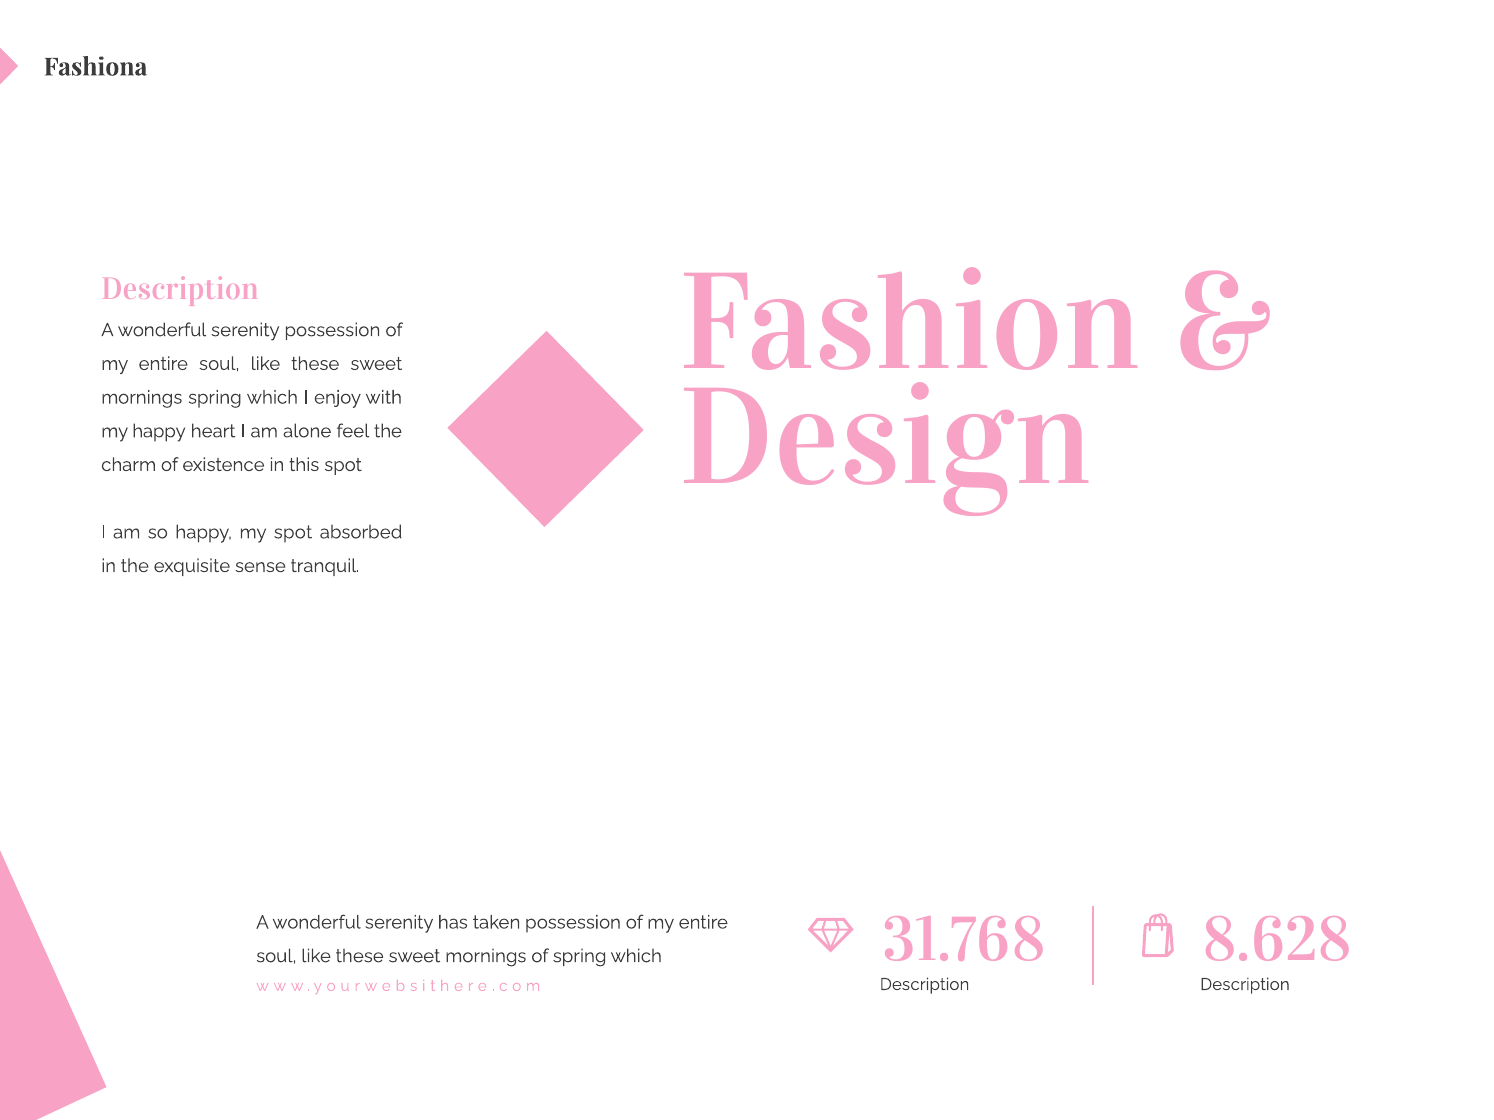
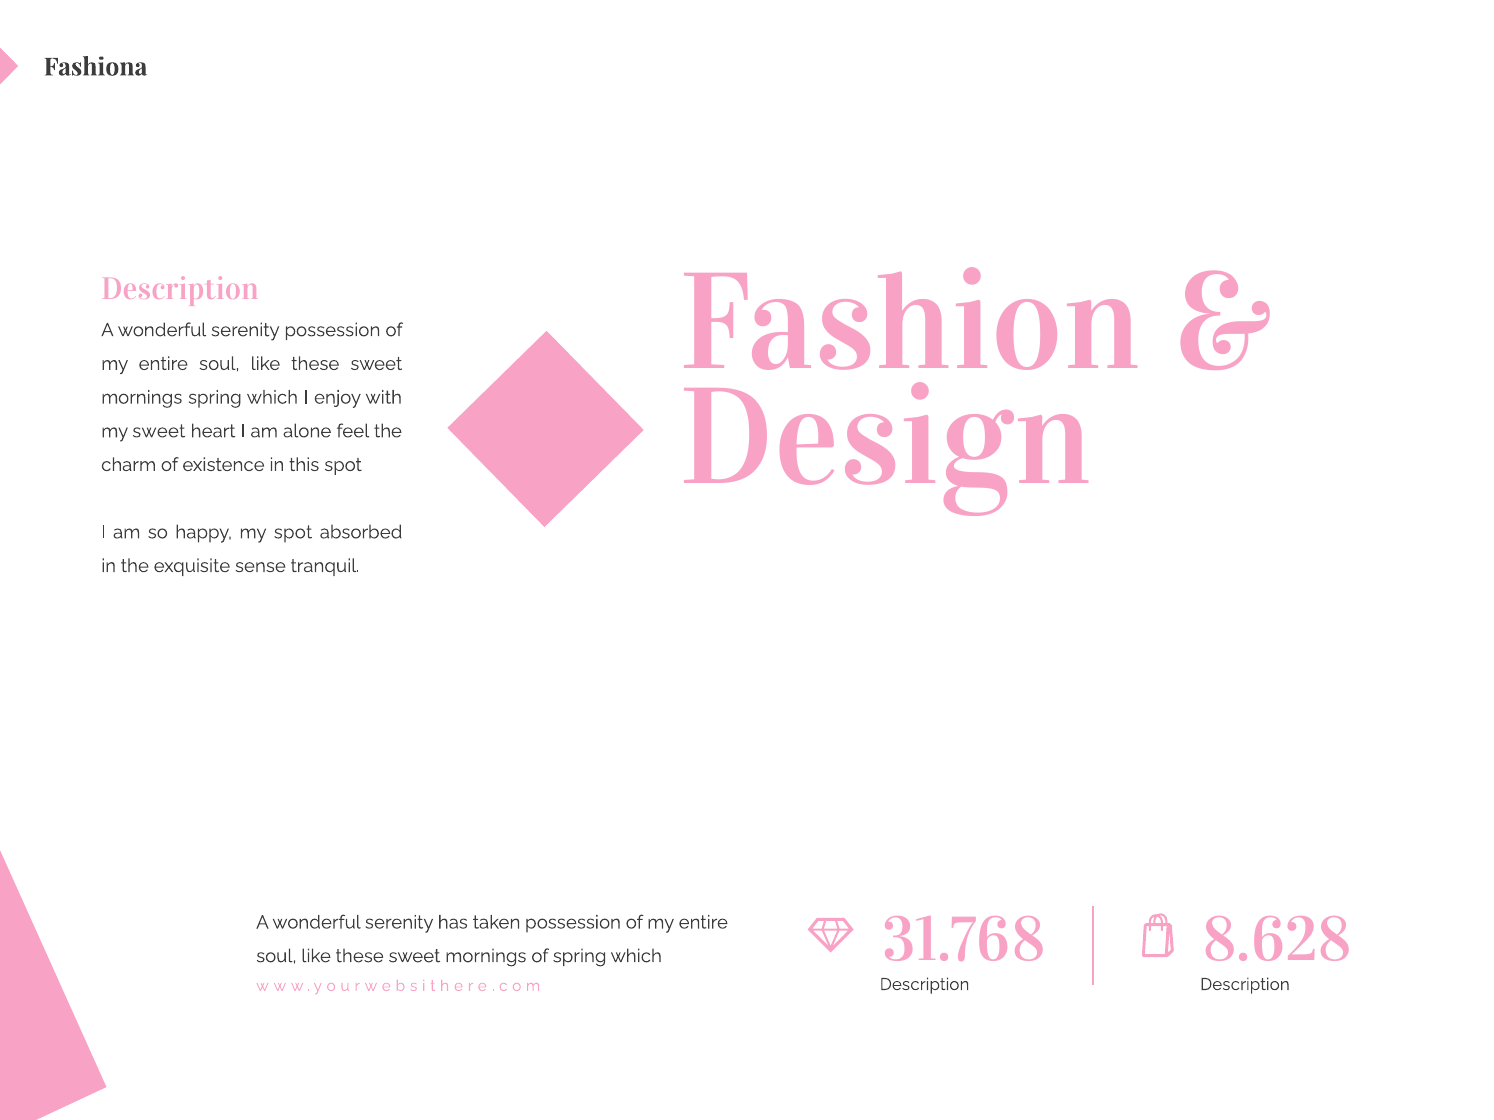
my happy: happy -> sweet (159, 431)
